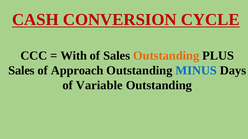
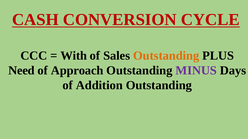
Sales: Sales -> Need (21, 71)
MINUS colour: blue -> purple (196, 71)
Variable: Variable -> Addition (99, 85)
